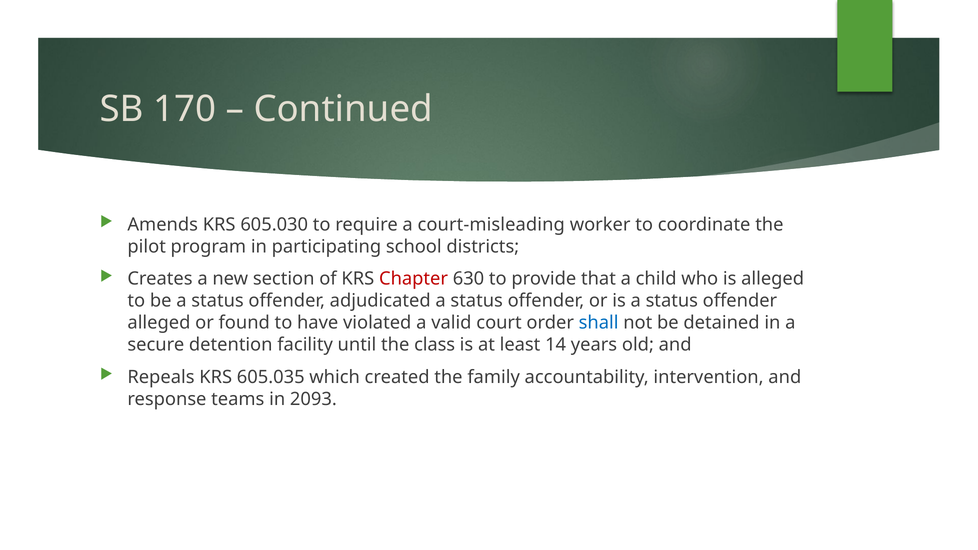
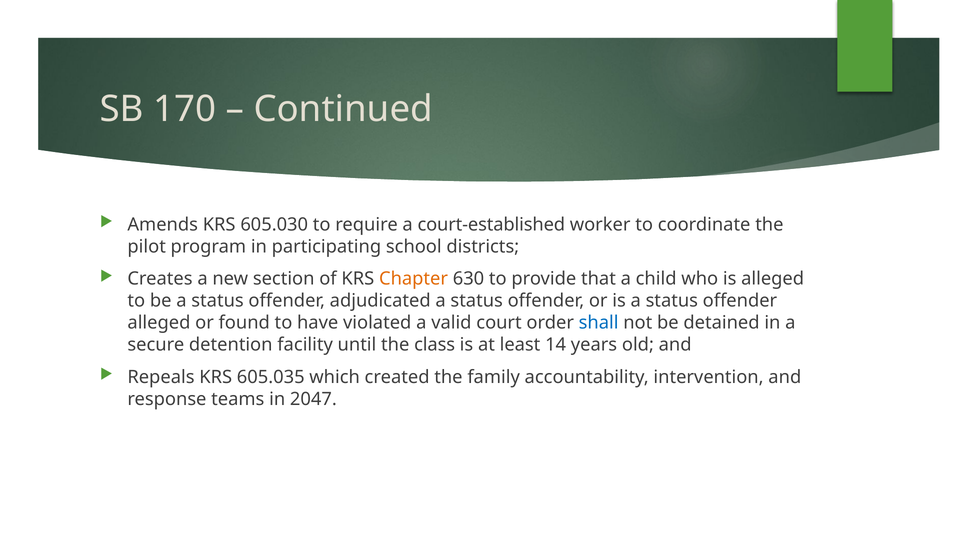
court-misleading: court-misleading -> court-established (491, 225)
Chapter colour: red -> orange (414, 279)
2093: 2093 -> 2047 (313, 399)
